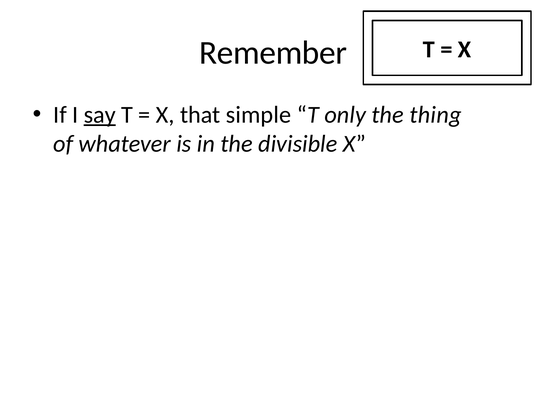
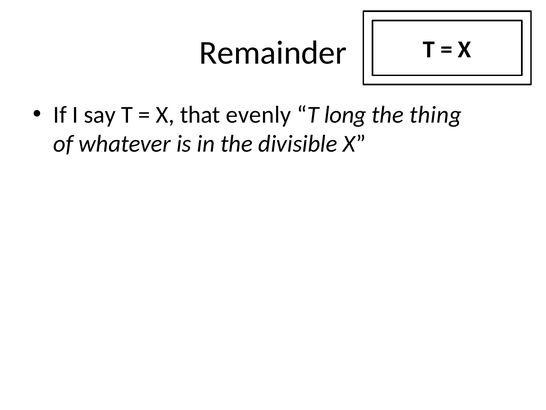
Remember: Remember -> Remainder (273, 53)
say underline: present -> none (100, 115)
simple: simple -> evenly (259, 115)
only: only -> long (345, 115)
